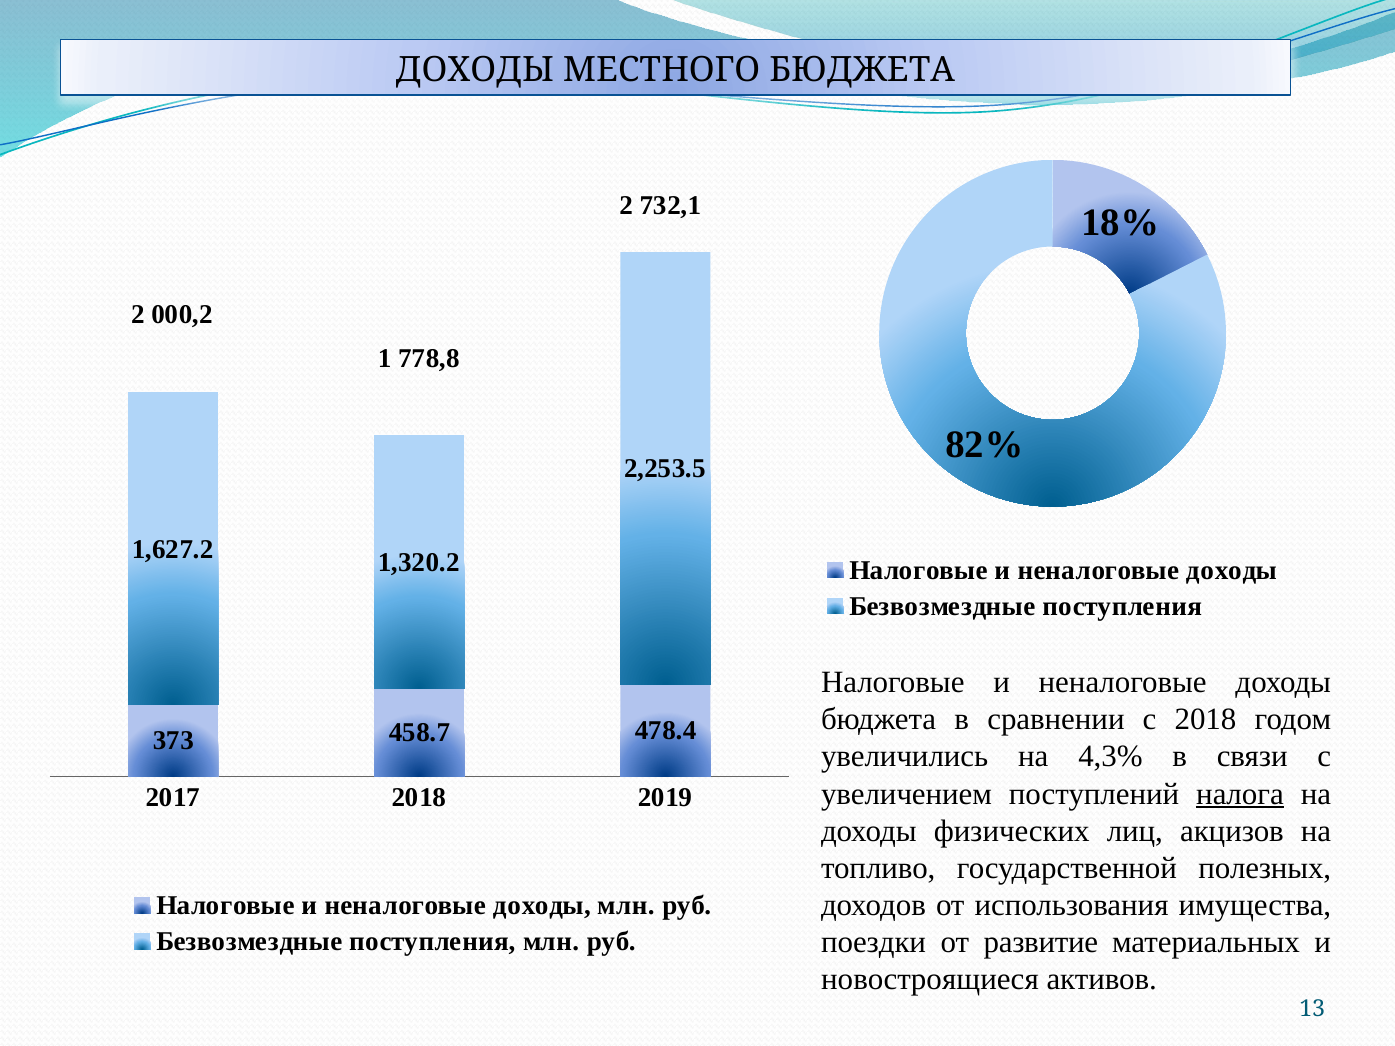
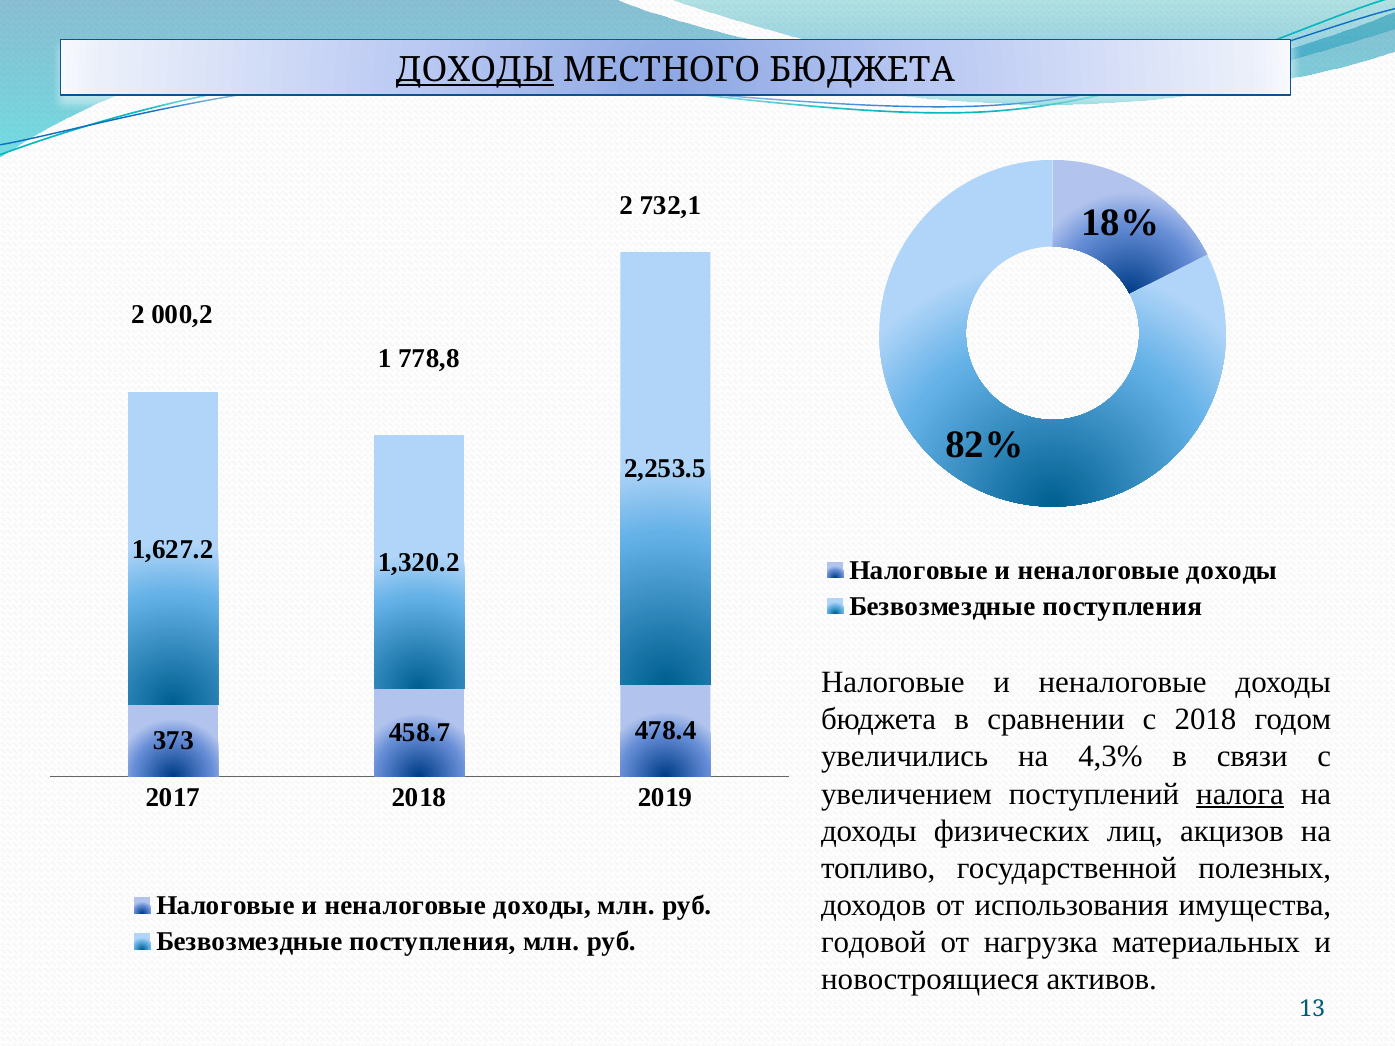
ДОХОДЫ underline: none -> present (475, 70)
поездки: поездки -> годовой (874, 943)
развитие: развитие -> нагрузка (1041, 943)
